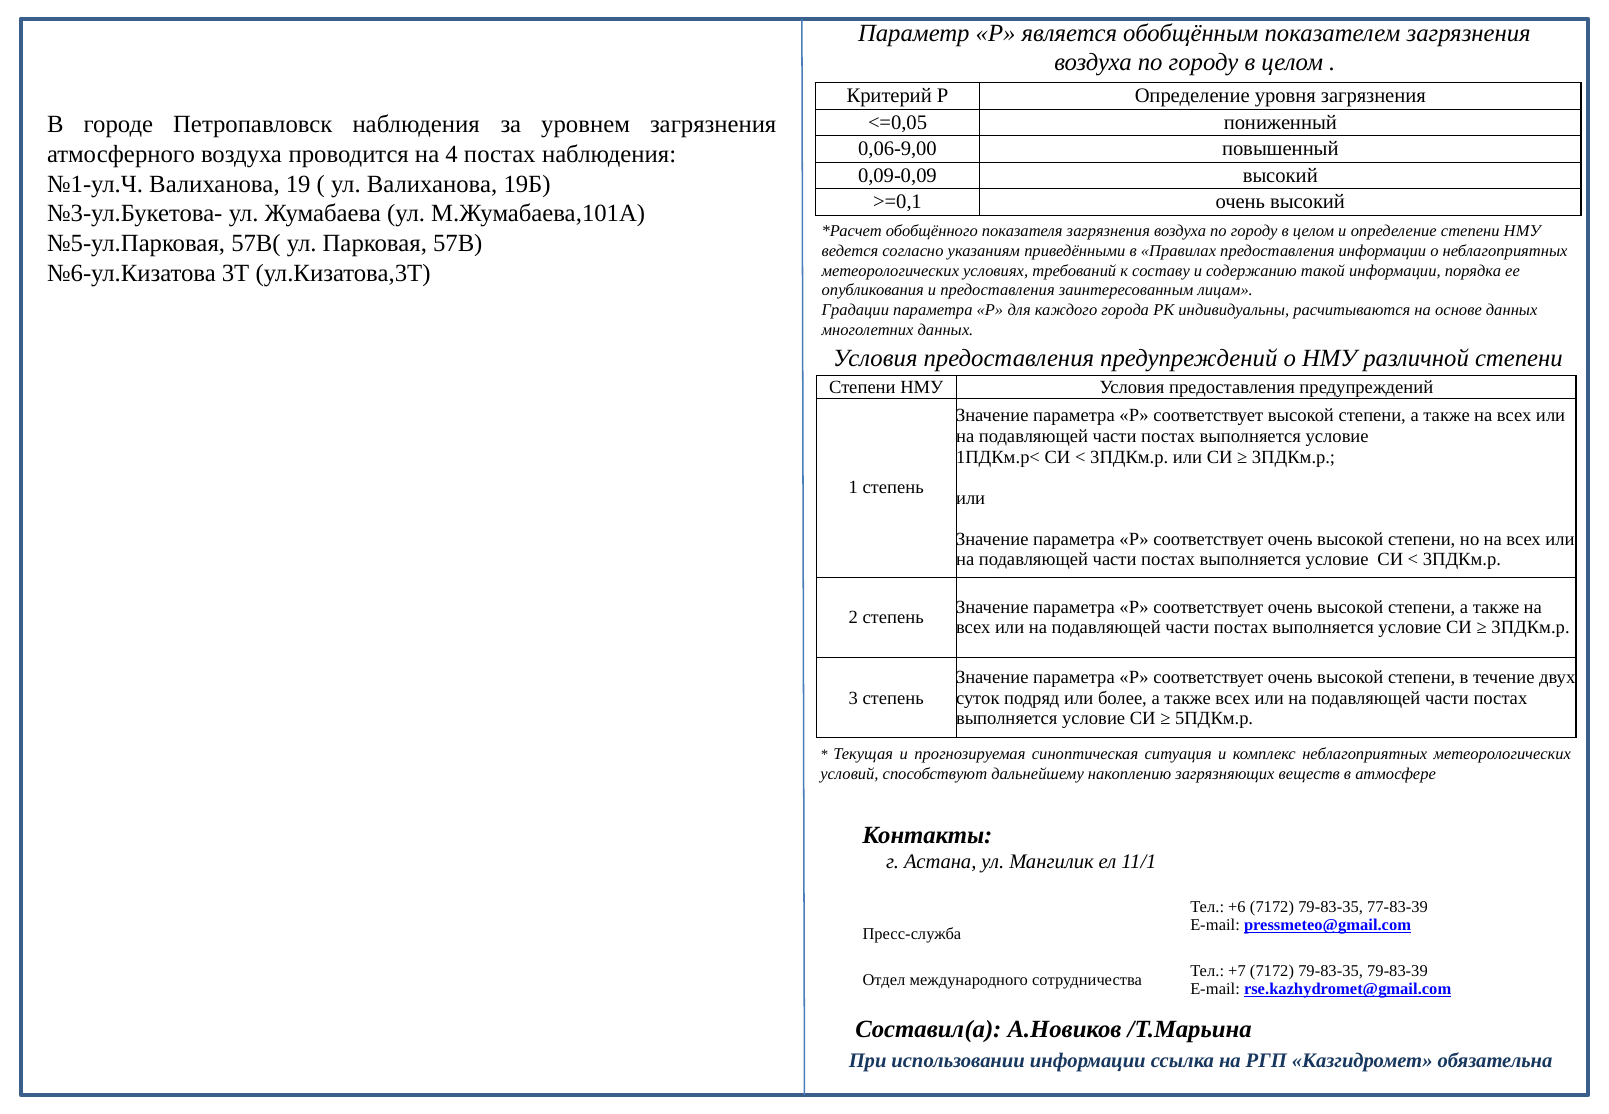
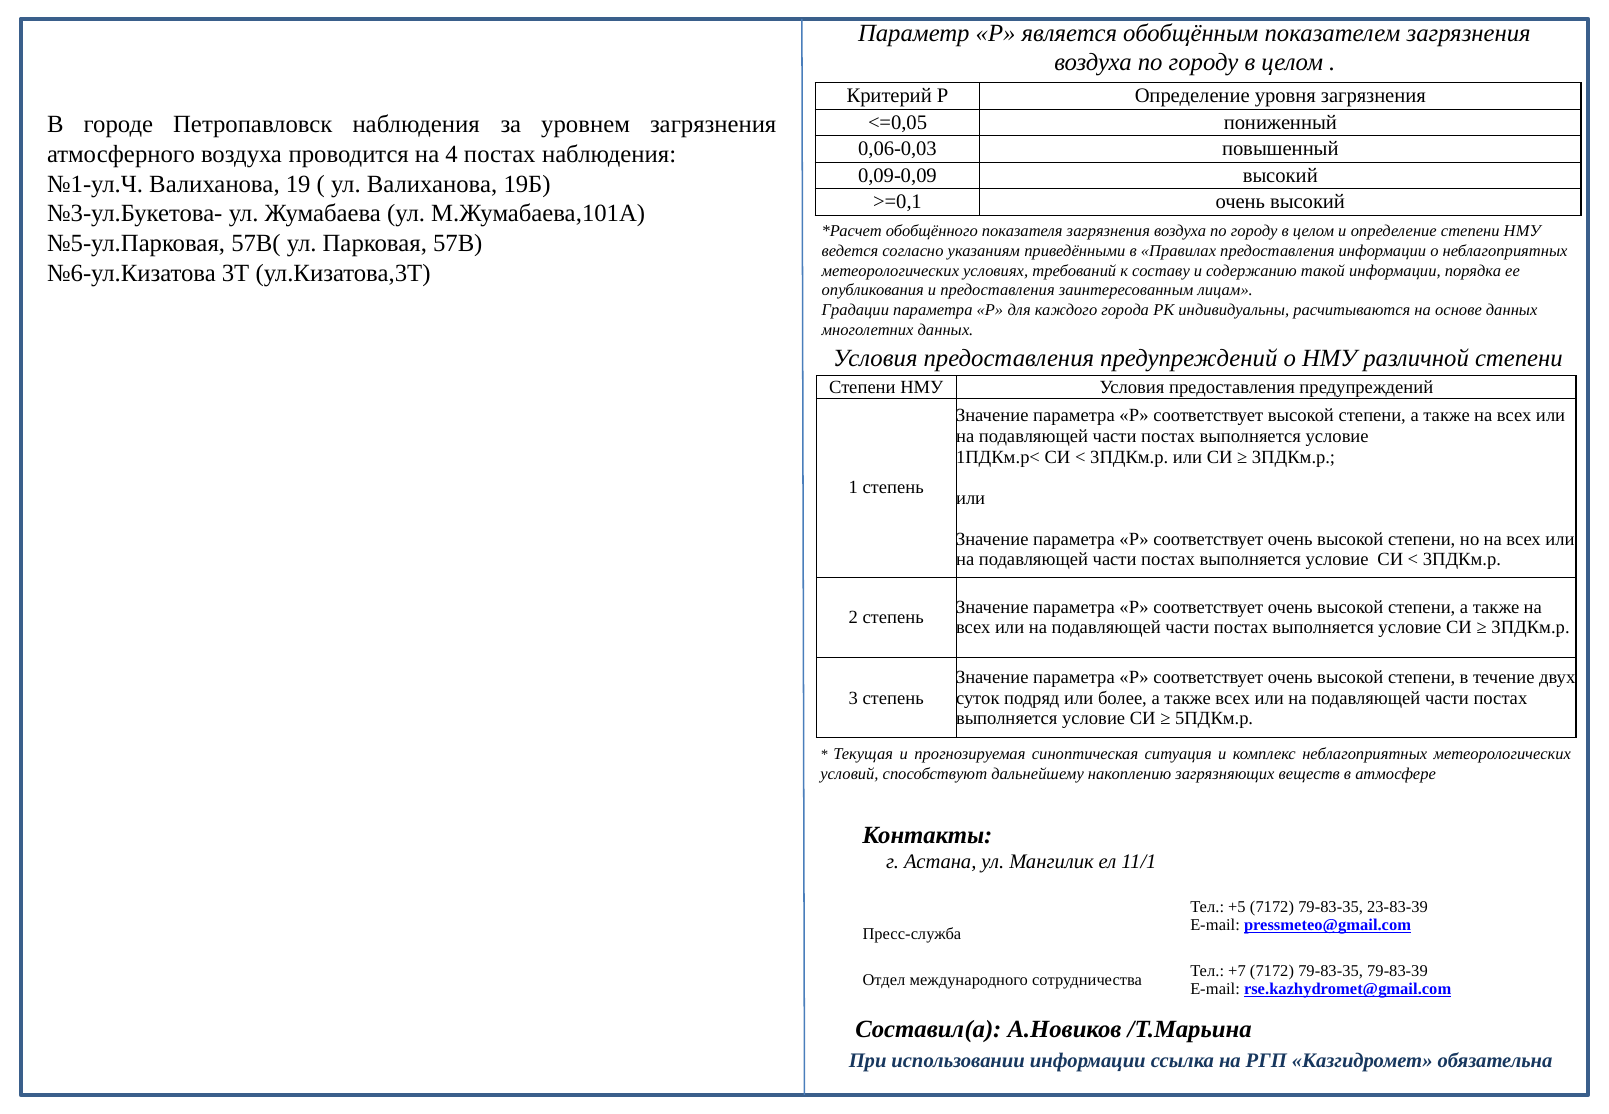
0,06-9,00: 0,06-9,00 -> 0,06-0,03 (897, 149)
+6: +6 -> +5 (1237, 907)
77-83-39: 77-83-39 -> 23-83-39 (1398, 907)
